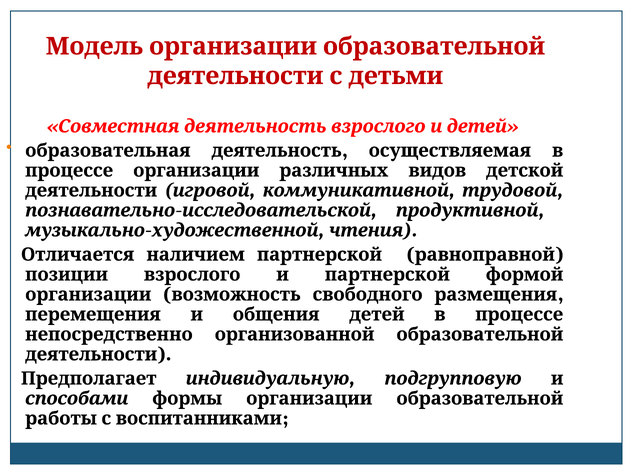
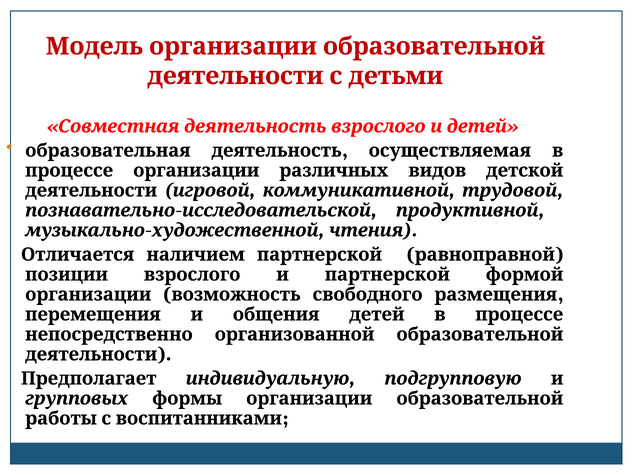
способами: способами -> групповых (77, 398)
